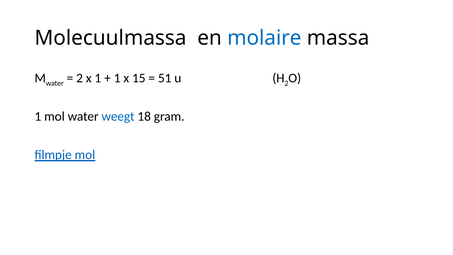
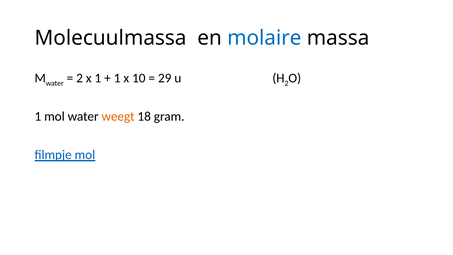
15: 15 -> 10 (139, 78)
51: 51 -> 29 (165, 78)
weegt colour: blue -> orange (118, 117)
